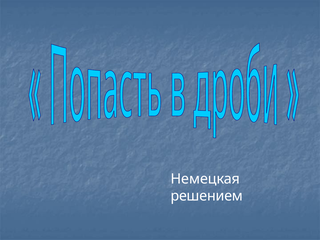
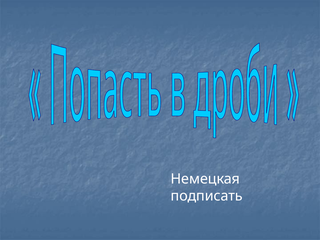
решением: решением -> подписать (207, 196)
